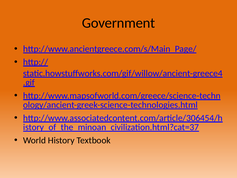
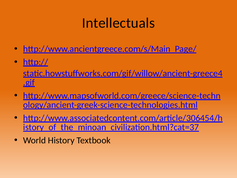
Government: Government -> Intellectuals (118, 23)
